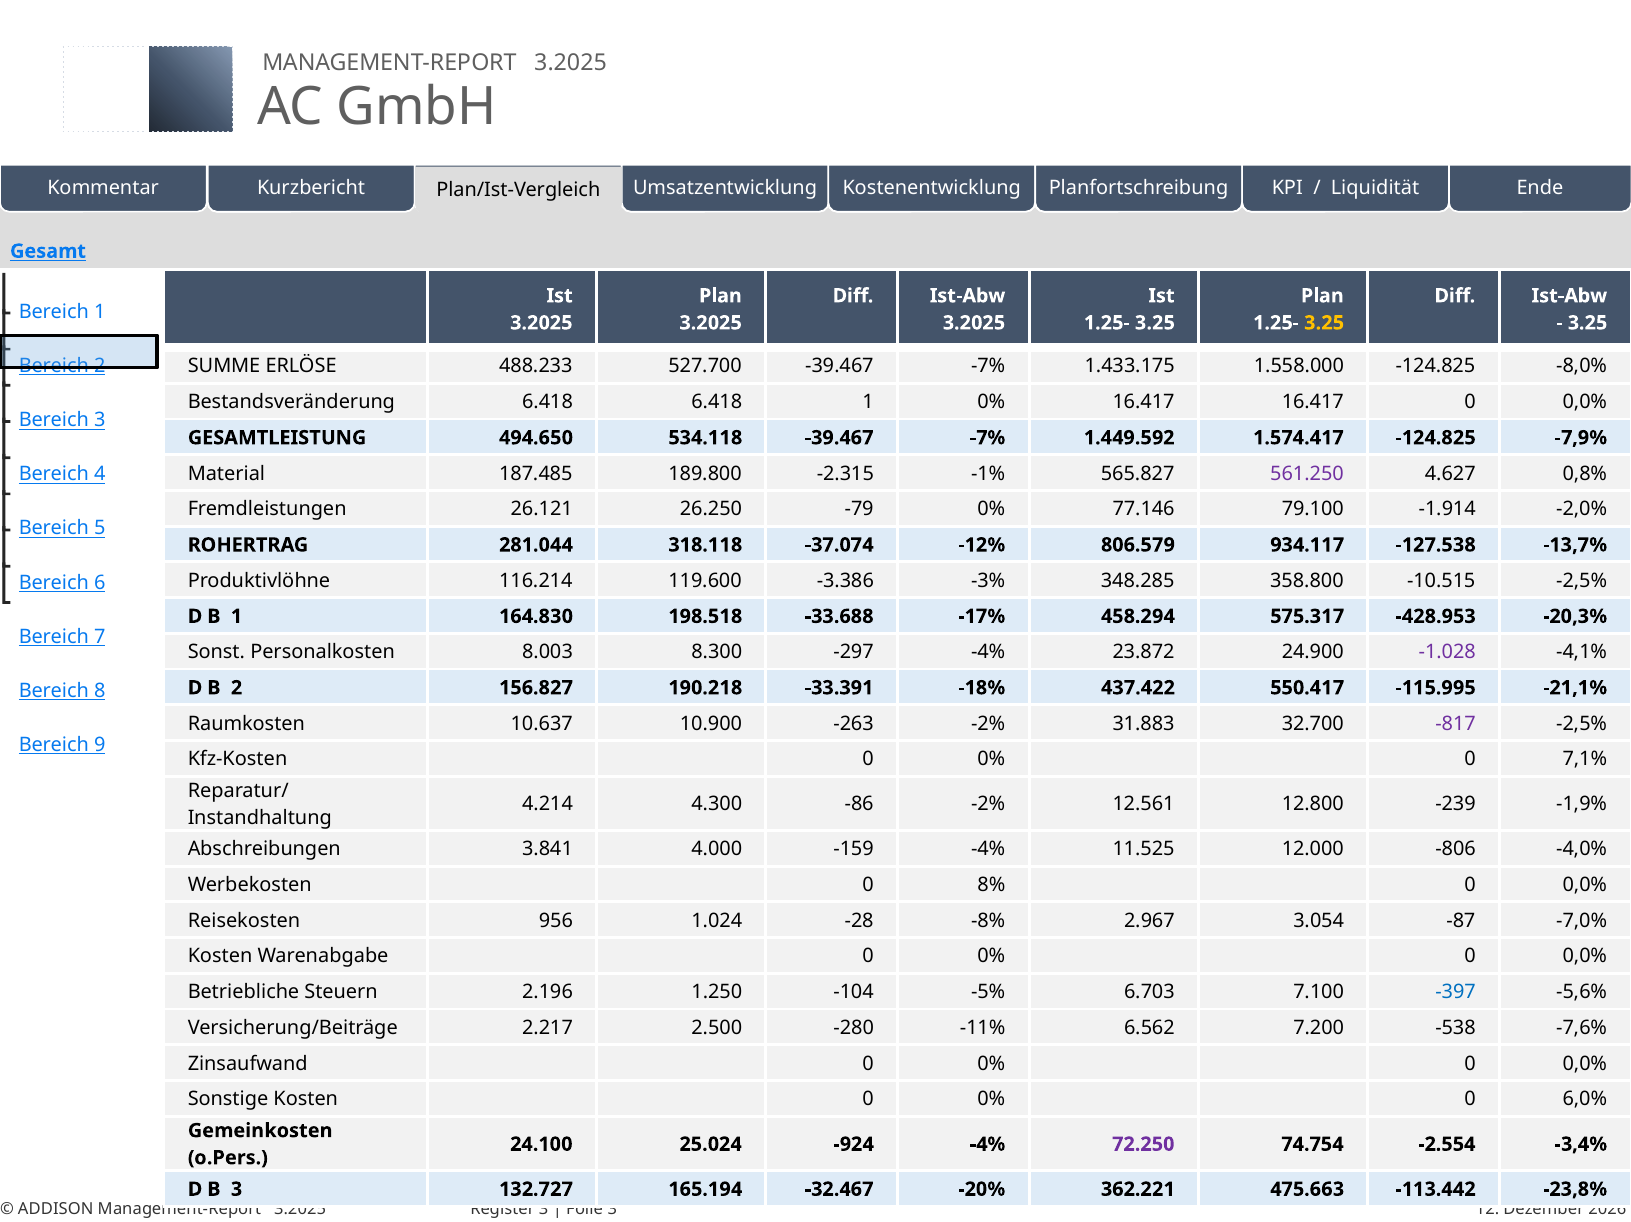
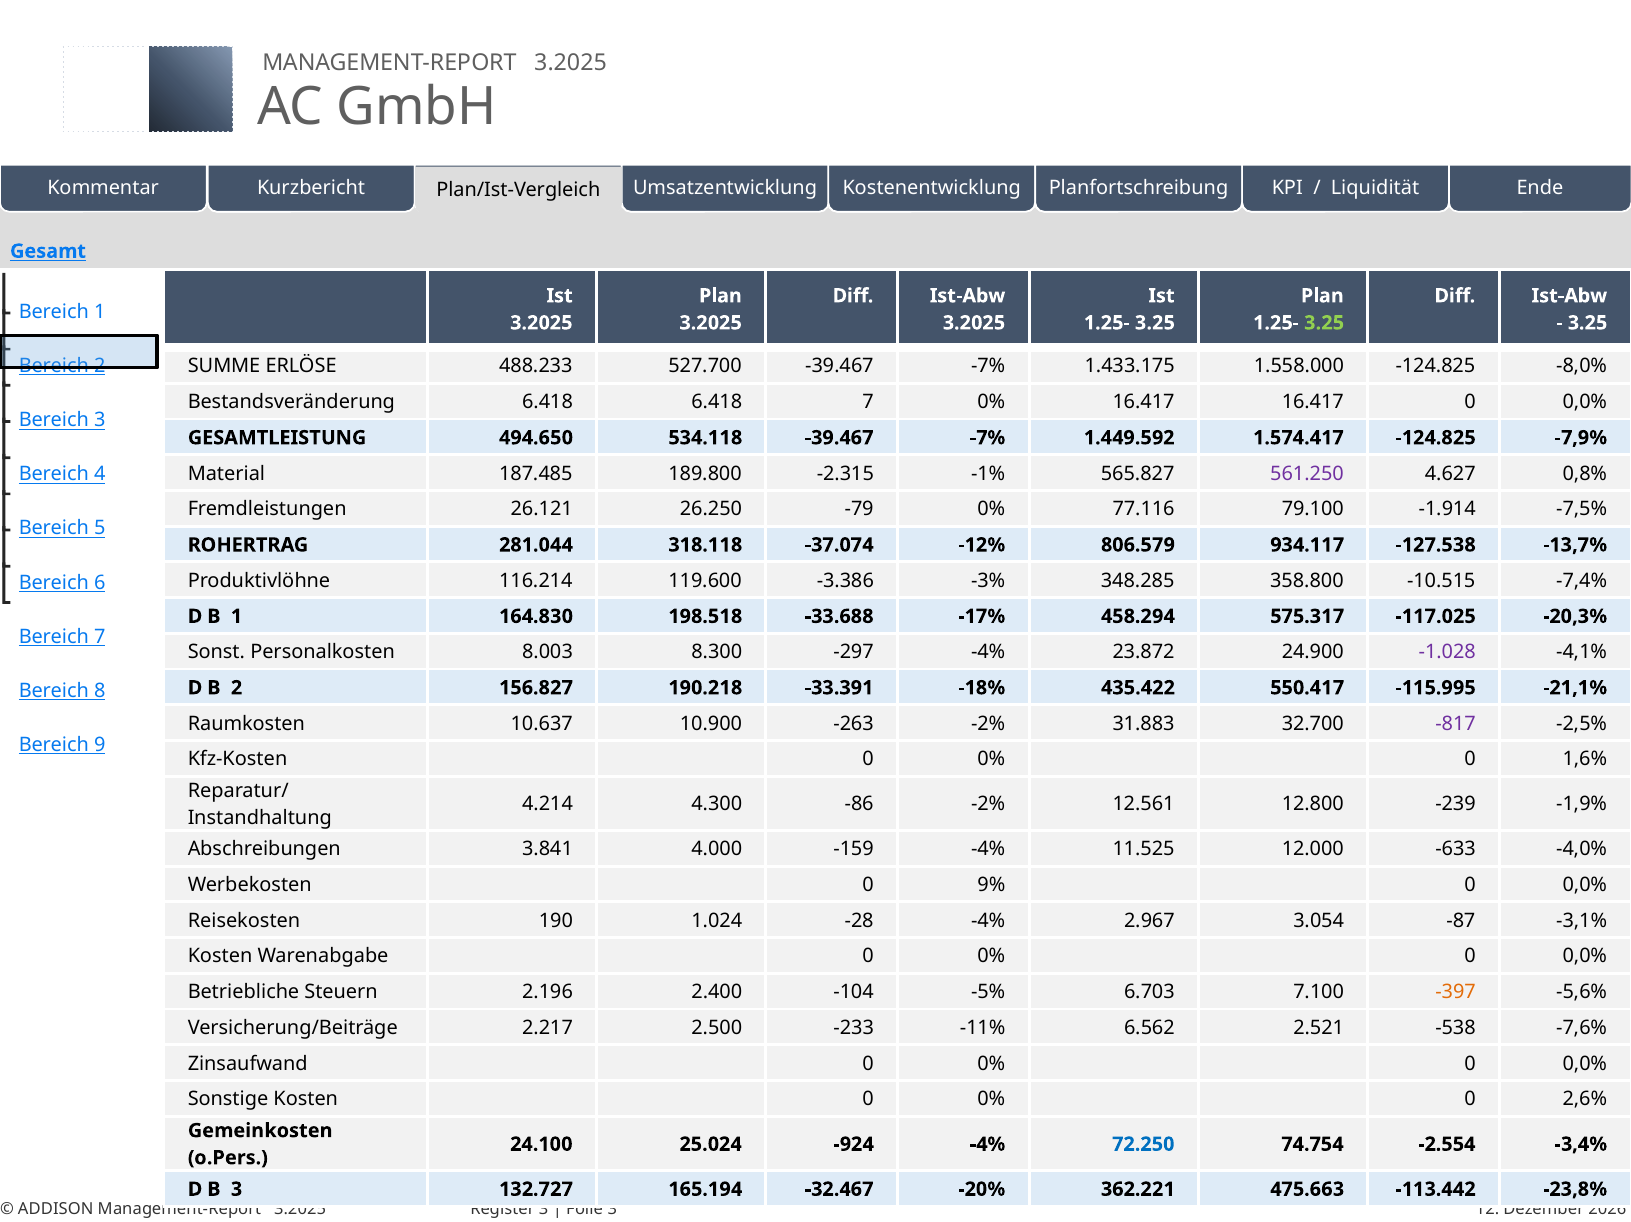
3.25 colour: yellow -> light green (1324, 323)
6.418 1: 1 -> 7 (868, 402)
77.146: 77.146 -> 77.116 (1144, 509)
-2,0%: -2,0% -> -7,5% (1582, 509)
-10.515 -2,5%: -2,5% -> -7,4% (1582, 581)
-428.953: -428.953 -> -117.025 (1436, 617)
437.422: 437.422 -> 435.422 (1138, 688)
7,1%: 7,1% -> 1,6% (1585, 760)
-806: -806 -> -633 (1456, 850)
8%: 8% -> 9% (991, 885)
956: 956 -> 190 (556, 921)
-28 -8%: -8% -> -4% (988, 921)
-7,0%: -7,0% -> -3,1% (1582, 921)
1.250: 1.250 -> 2.400 (717, 993)
-397 colour: blue -> orange (1456, 993)
-280: -280 -> -233 (854, 1028)
7.200: 7.200 -> 2.521 (1319, 1028)
6,0%: 6,0% -> 2,6% (1585, 1100)
72.250 colour: purple -> blue (1143, 1145)
